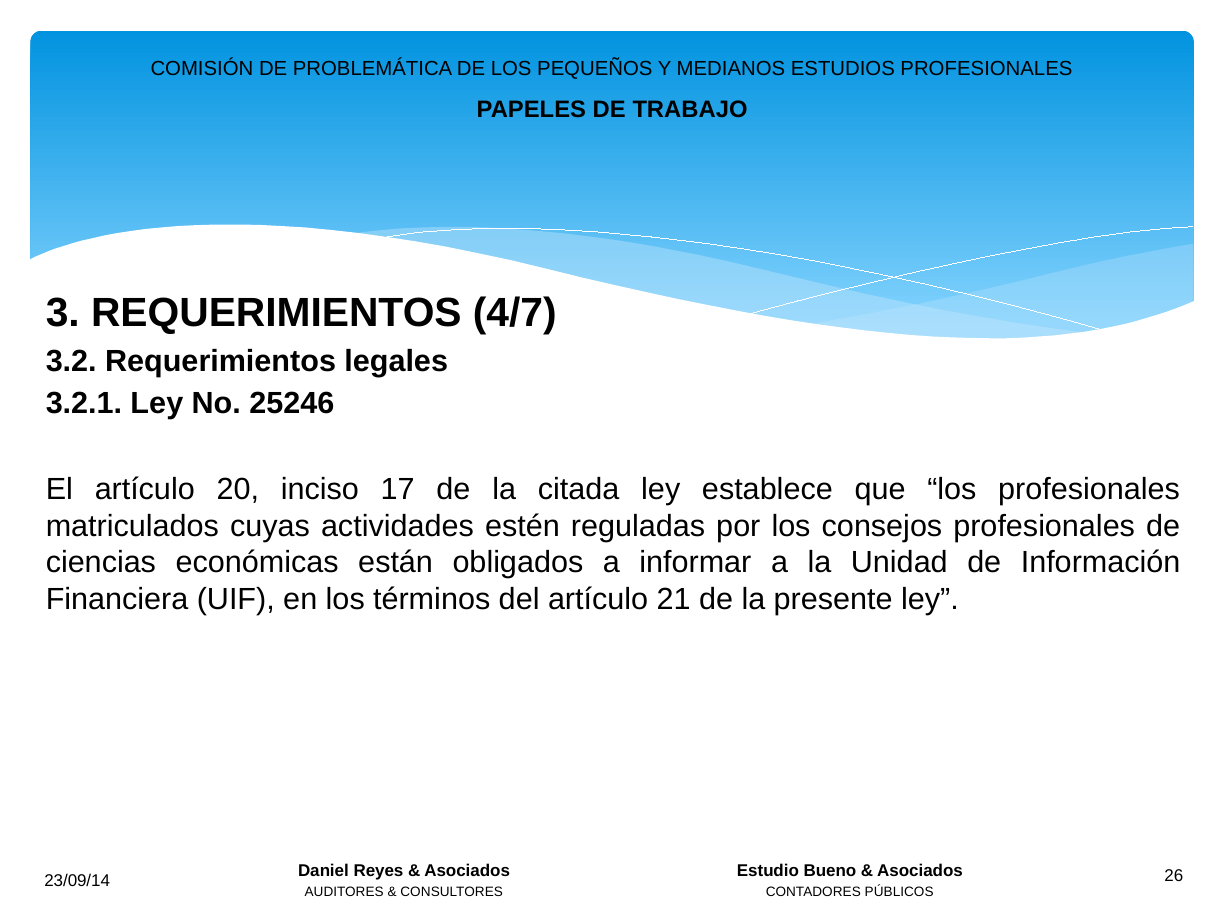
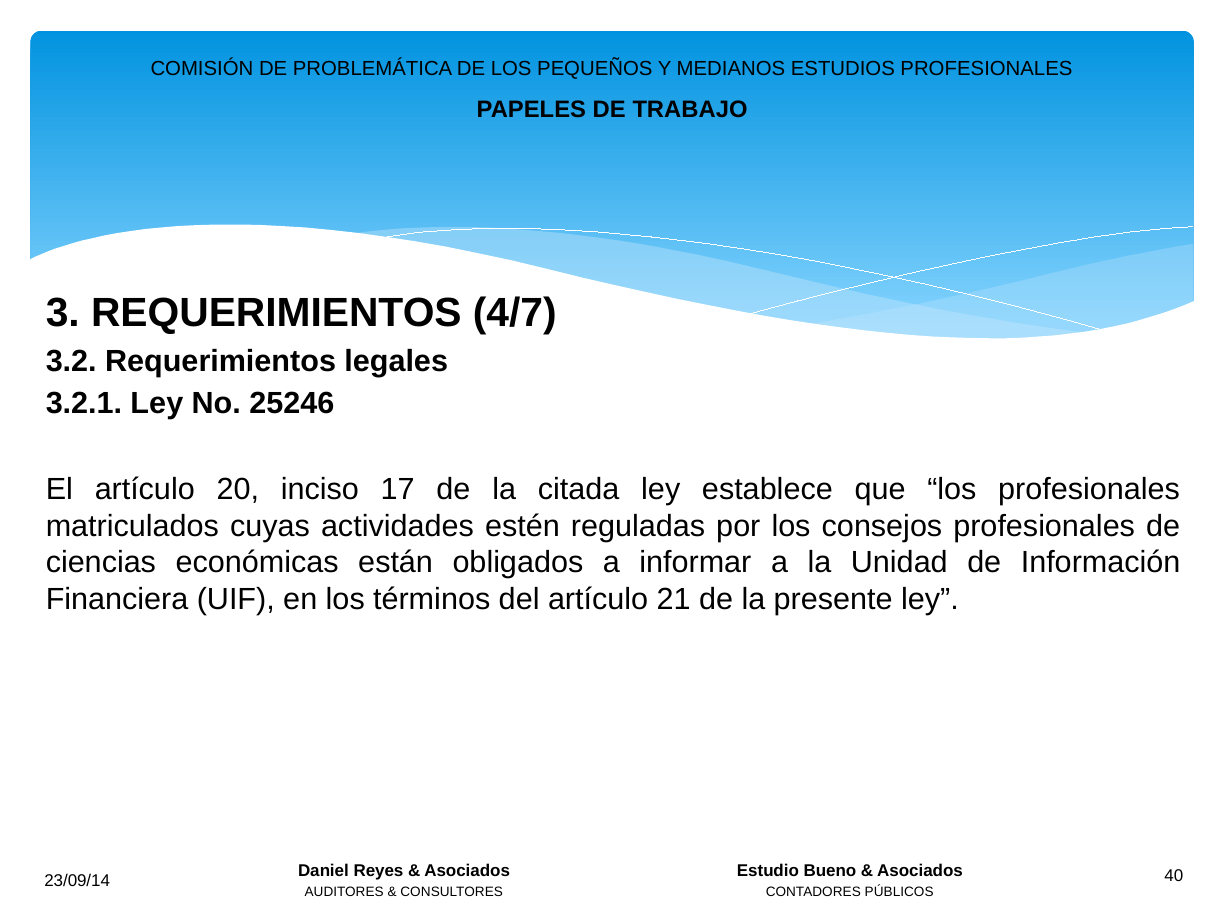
26: 26 -> 40 (1174, 877)
